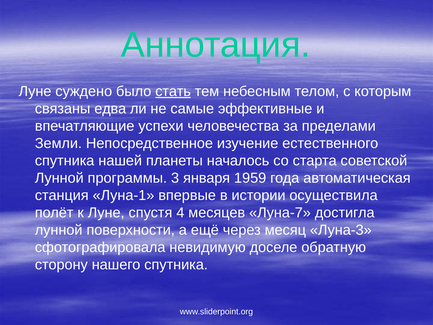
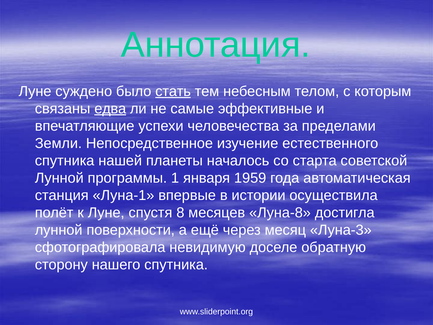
едва underline: none -> present (110, 109)
3: 3 -> 1 (175, 178)
4: 4 -> 8 (180, 212)
Луна-7: Луна-7 -> Луна-8 (280, 212)
